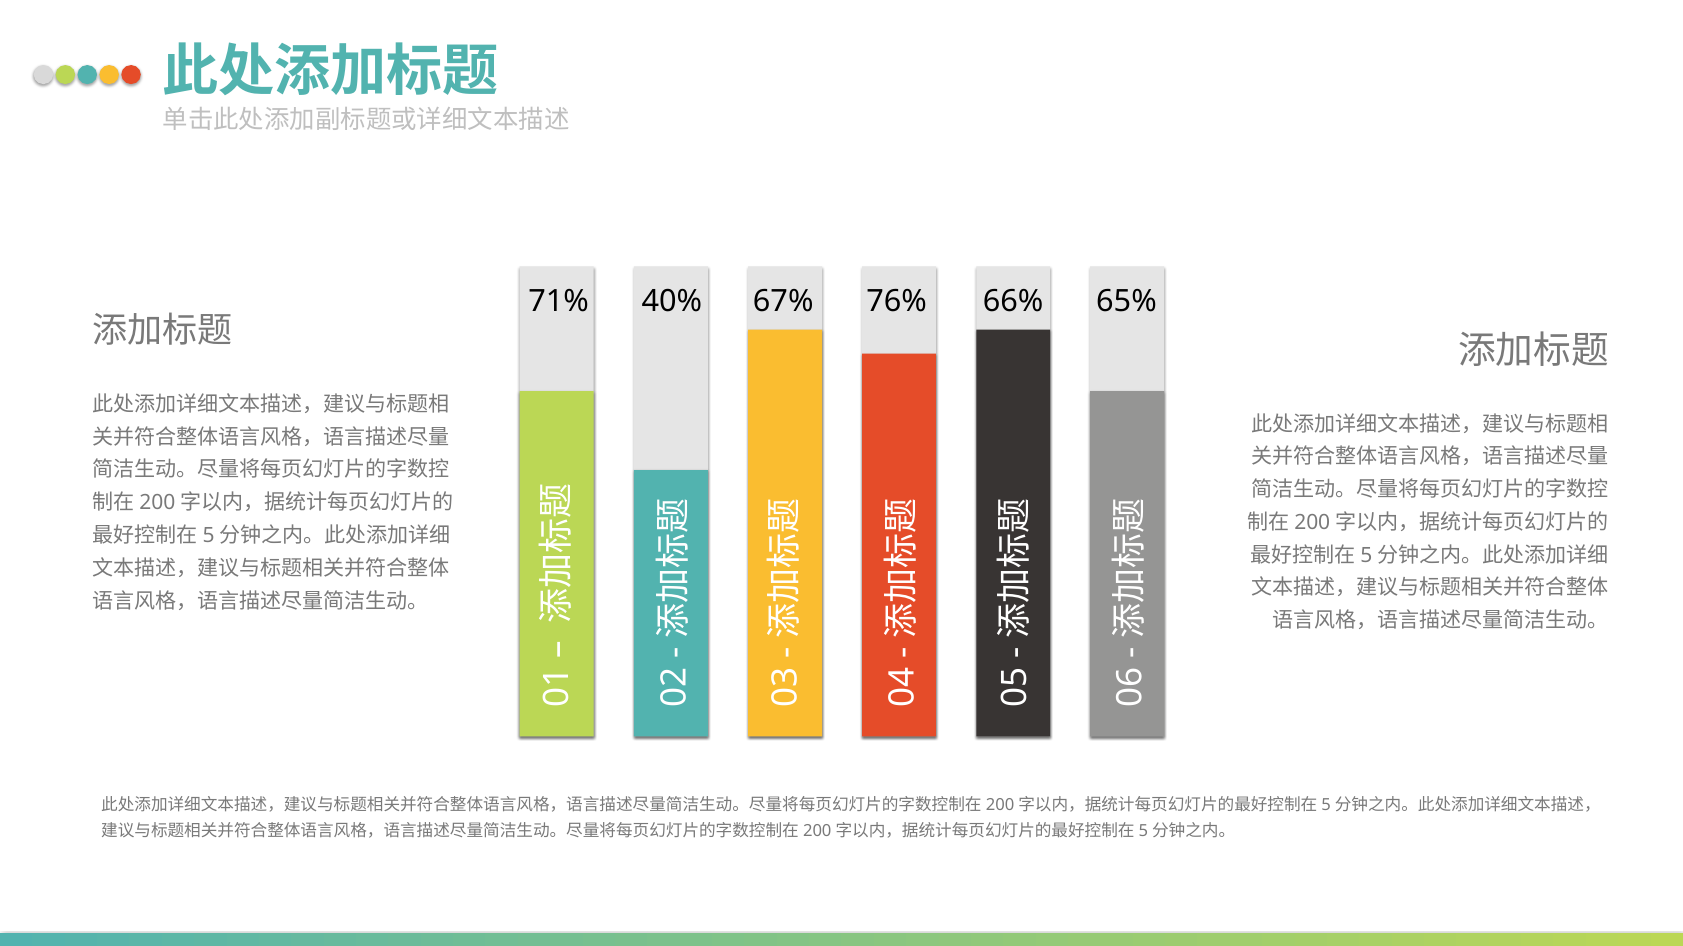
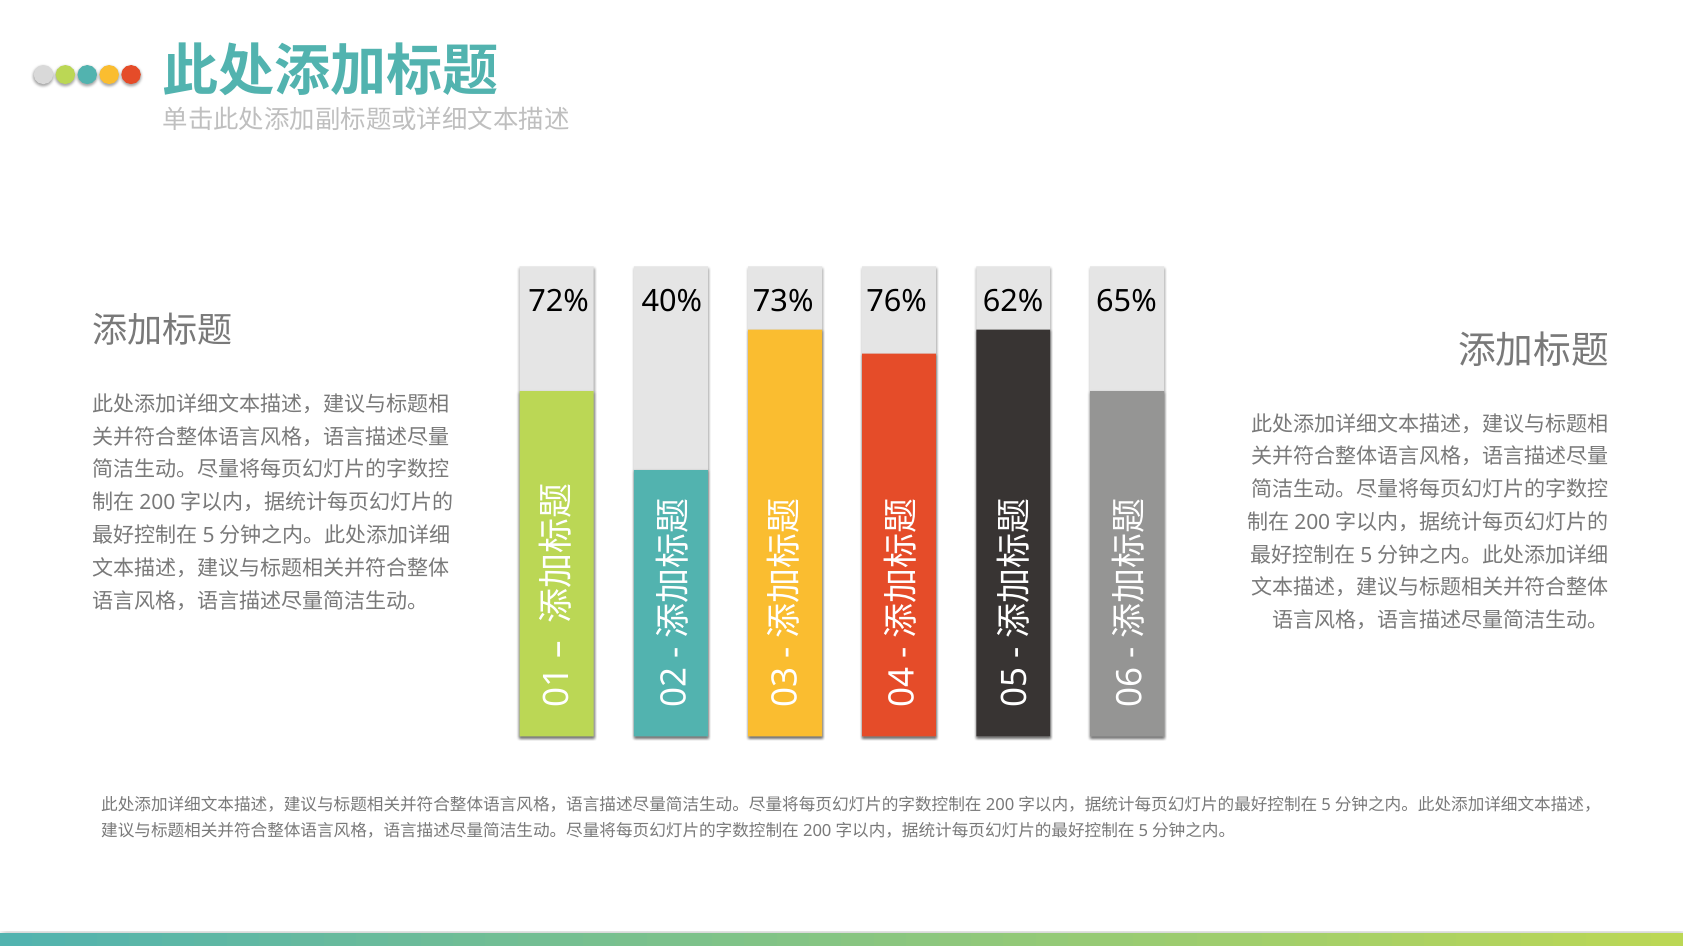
71%: 71% -> 72% (559, 302)
67%: 67% -> 73% (783, 302)
66%: 66% -> 62% (1013, 302)
